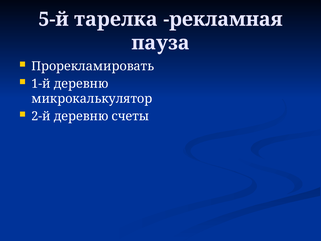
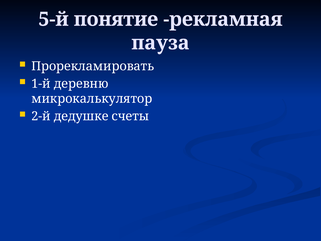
тарелка: тарелка -> понятие (116, 19)
2-й деревню: деревню -> дедушке (81, 116)
